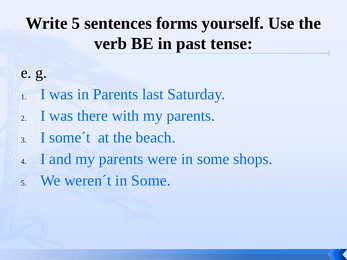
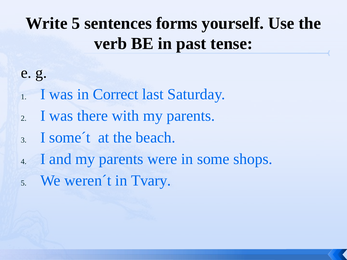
in Parents: Parents -> Correct (116, 94)
weren´t in Some: Some -> Tvary (151, 181)
